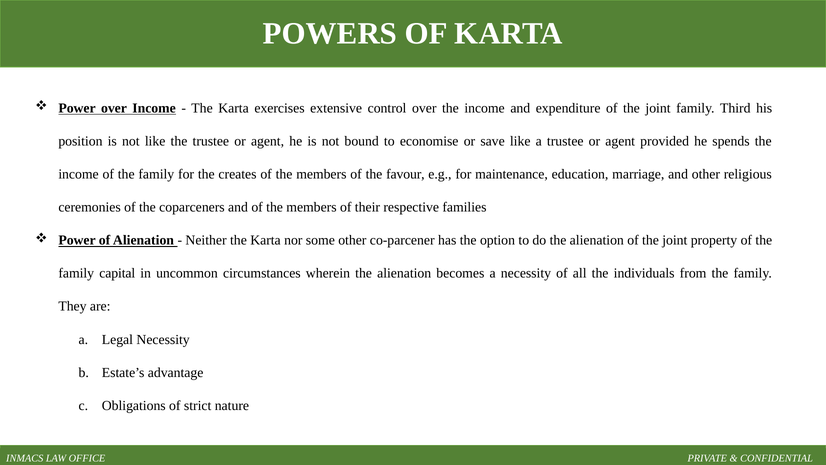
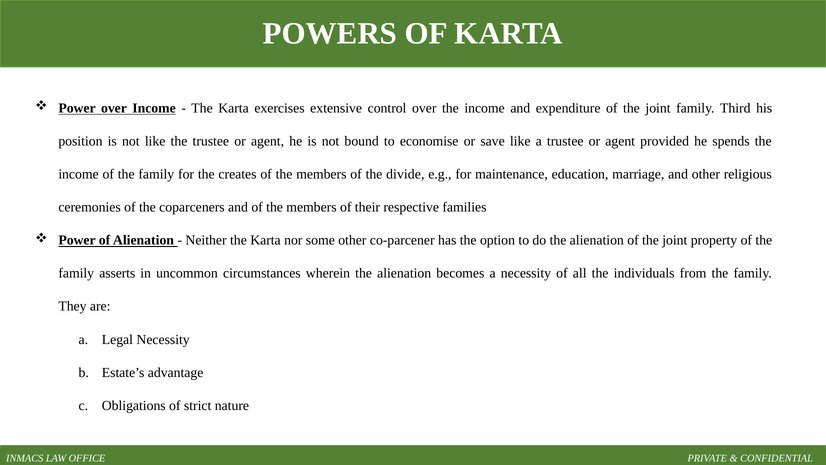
favour: favour -> divide (405, 174)
capital: capital -> asserts (117, 273)
